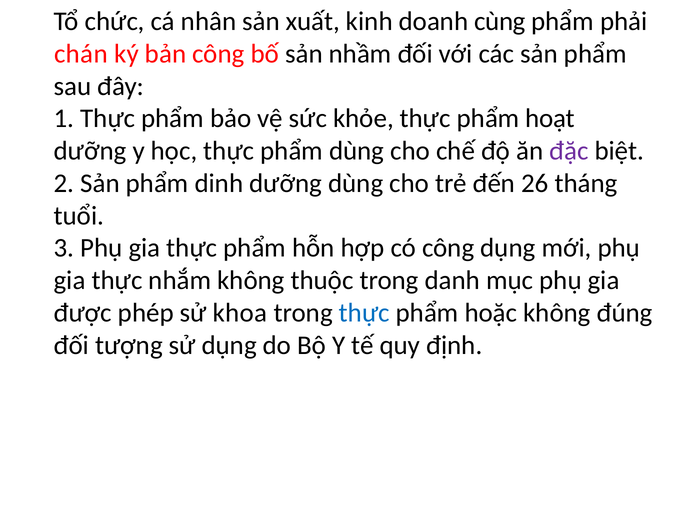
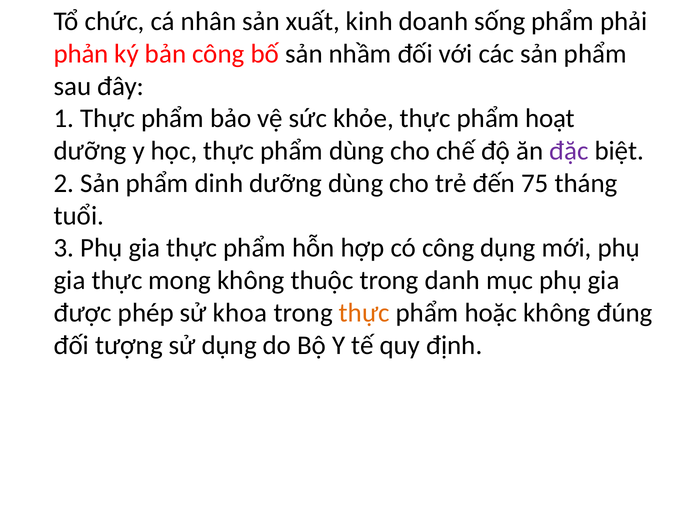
cùng: cùng -> sống (500, 21)
chán: chán -> phản (81, 54)
26: 26 -> 75 (535, 183)
nhắm: nhắm -> mong (180, 281)
thực colour: blue -> orange (364, 313)
